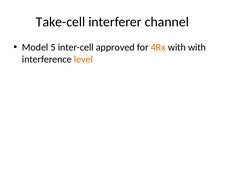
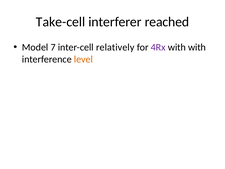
channel: channel -> reached (167, 22)
5: 5 -> 7 (53, 47)
approved: approved -> relatively (115, 47)
4Rx colour: orange -> purple (158, 47)
